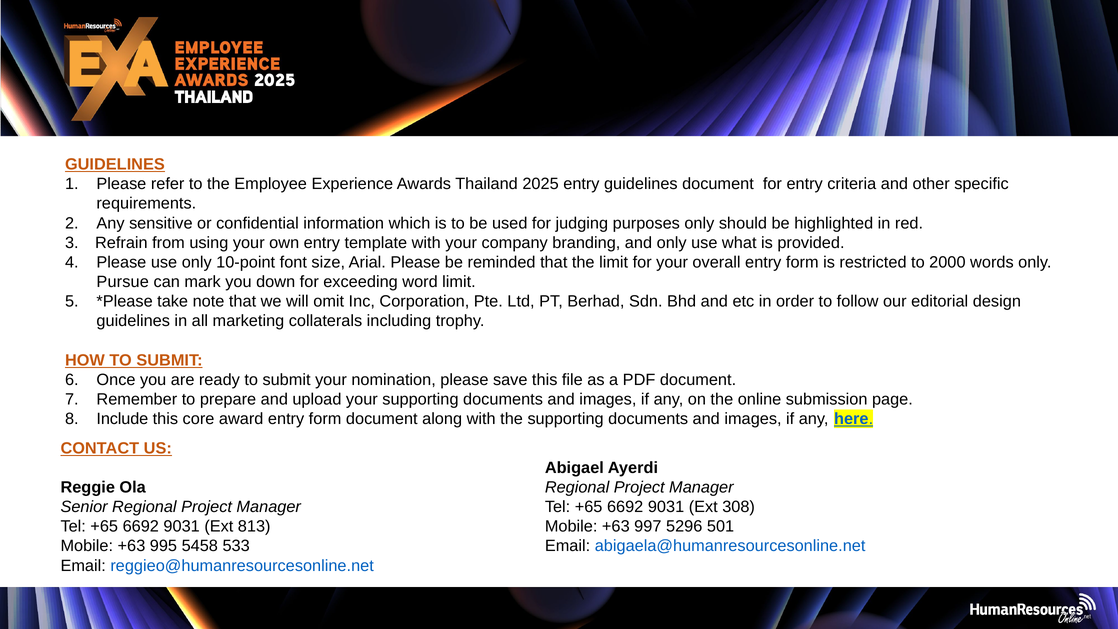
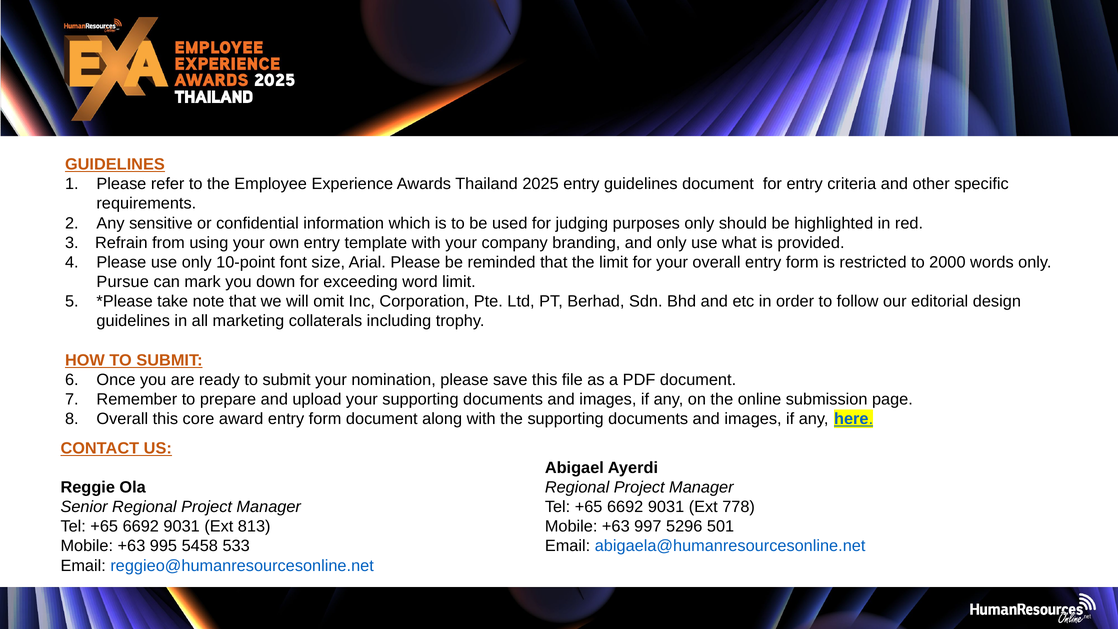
Include: Include -> Overall (122, 419)
308: 308 -> 778 (739, 507)
